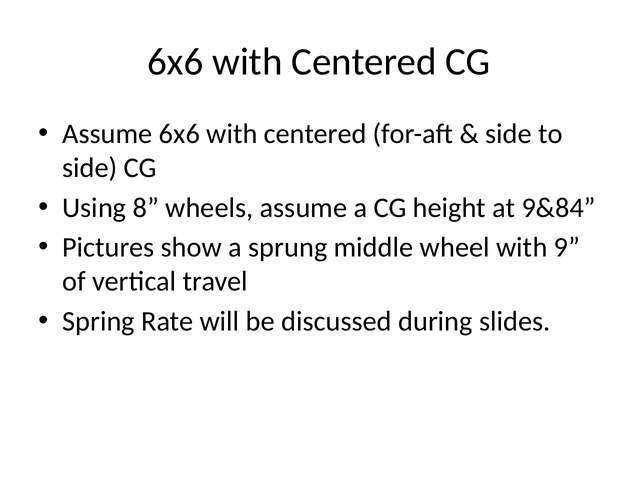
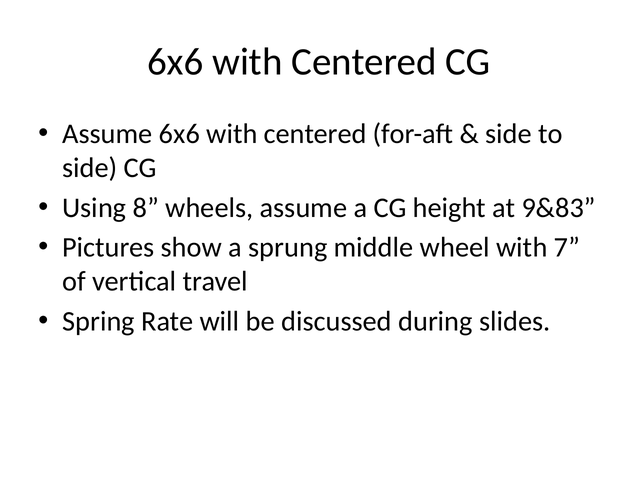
9&84: 9&84 -> 9&83 (559, 208)
9: 9 -> 7 (567, 247)
